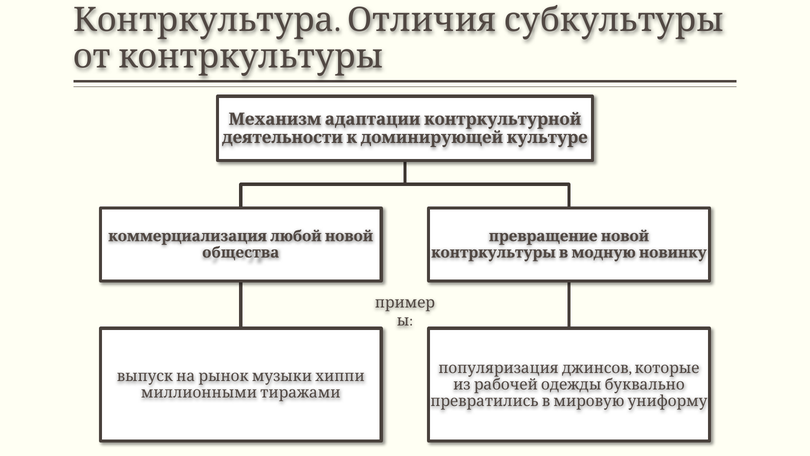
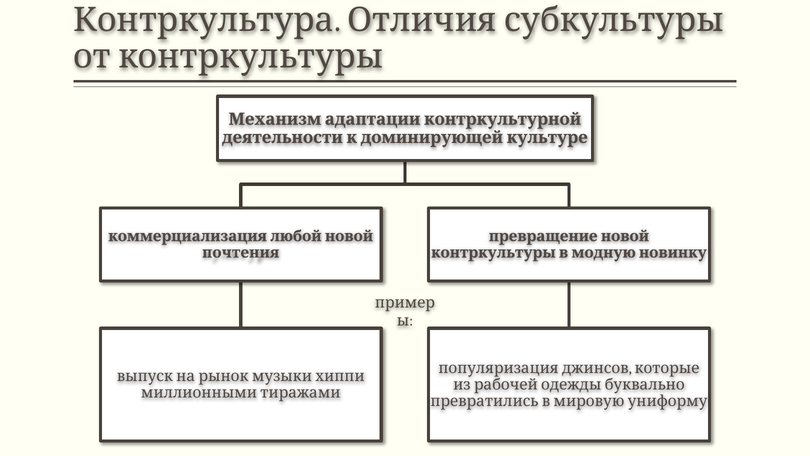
общества: общества -> почтения (241, 252)
